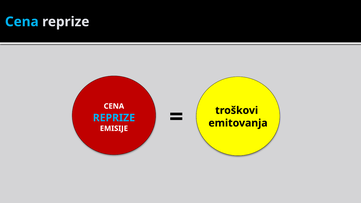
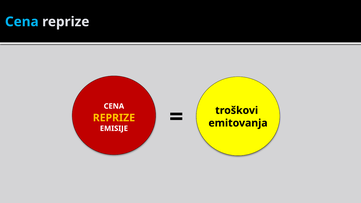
REPRIZE colour: light blue -> yellow (114, 118)
